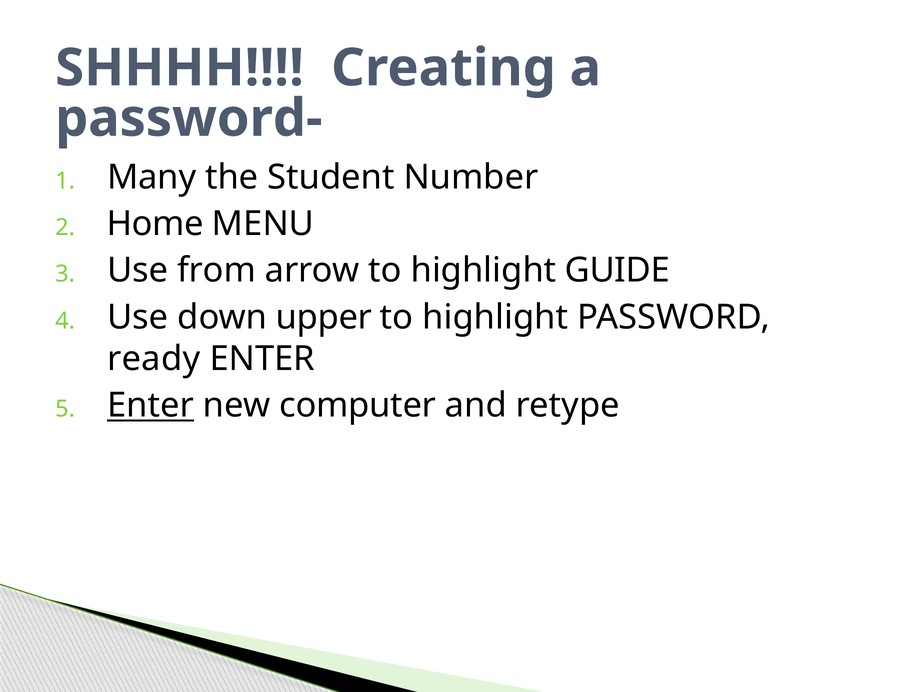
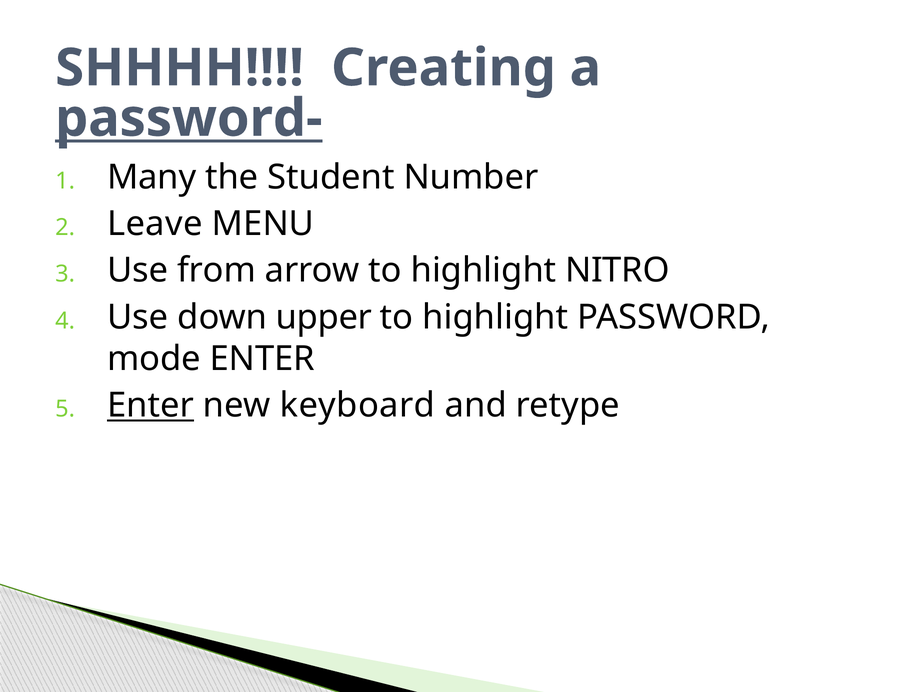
password- underline: none -> present (189, 118)
Home: Home -> Leave (155, 224)
GUIDE: GUIDE -> NITRO (617, 270)
ready: ready -> mode (154, 359)
computer: computer -> keyboard (357, 405)
